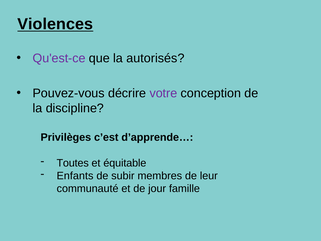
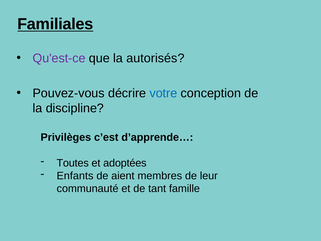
Violences: Violences -> Familiales (55, 24)
votre colour: purple -> blue (163, 93)
équitable: équitable -> adoptées (125, 163)
subir: subir -> aient (123, 176)
jour: jour -> tant (157, 188)
